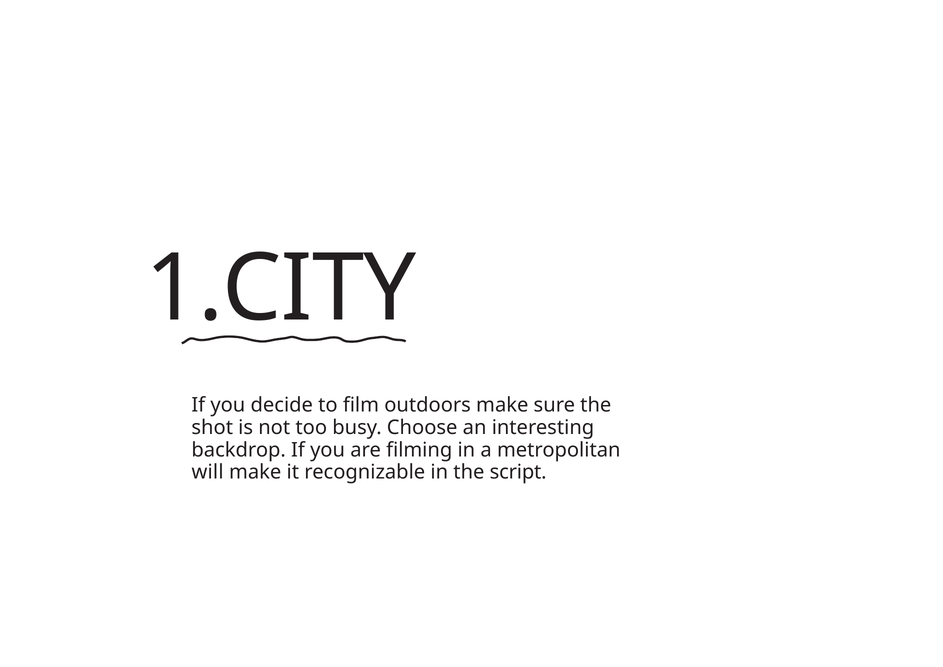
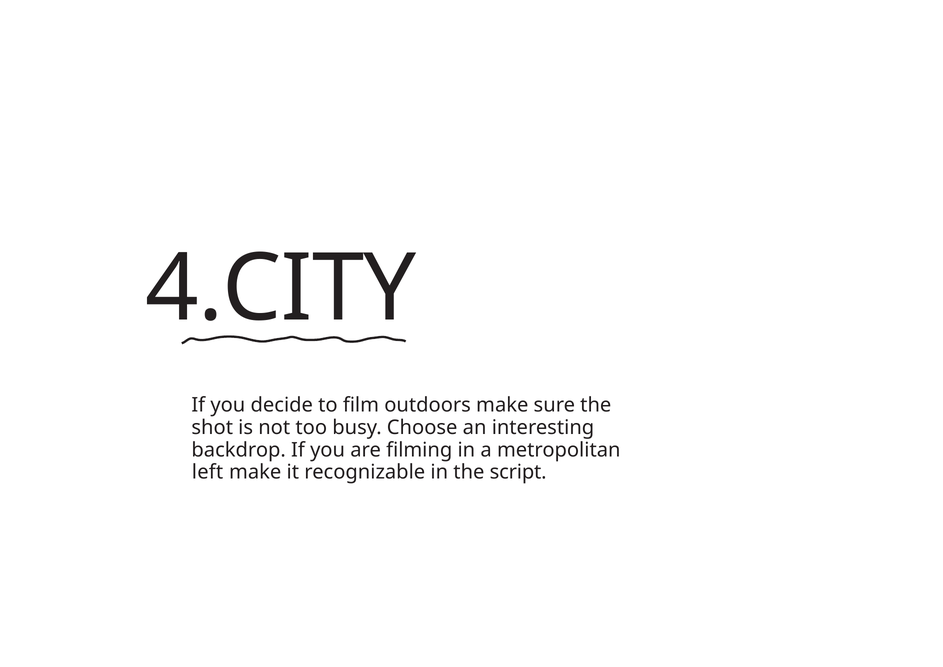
1.CITY: 1.CITY -> 4.CITY (281, 288)
will: will -> left (208, 472)
